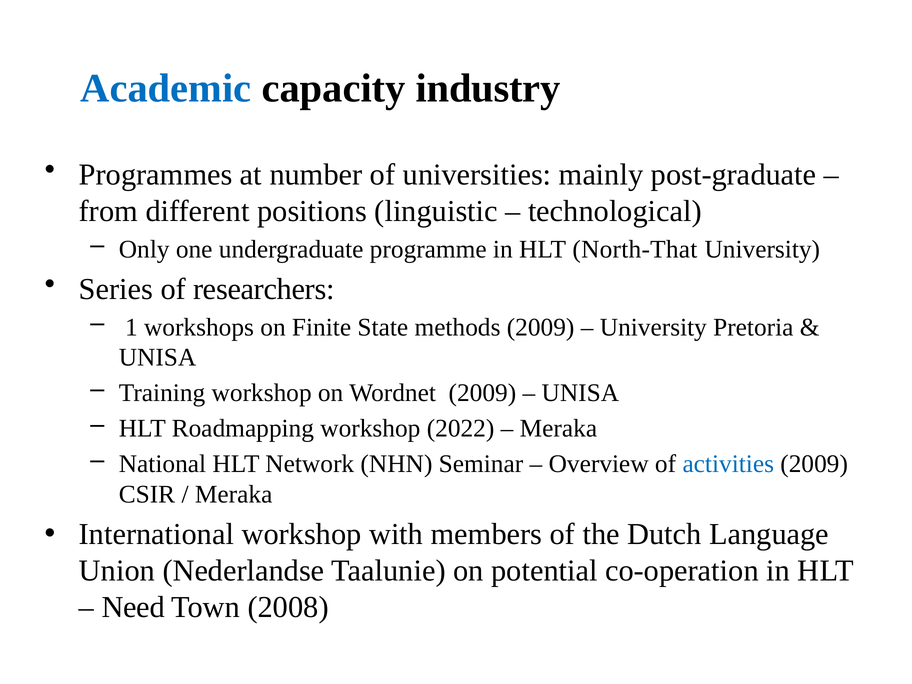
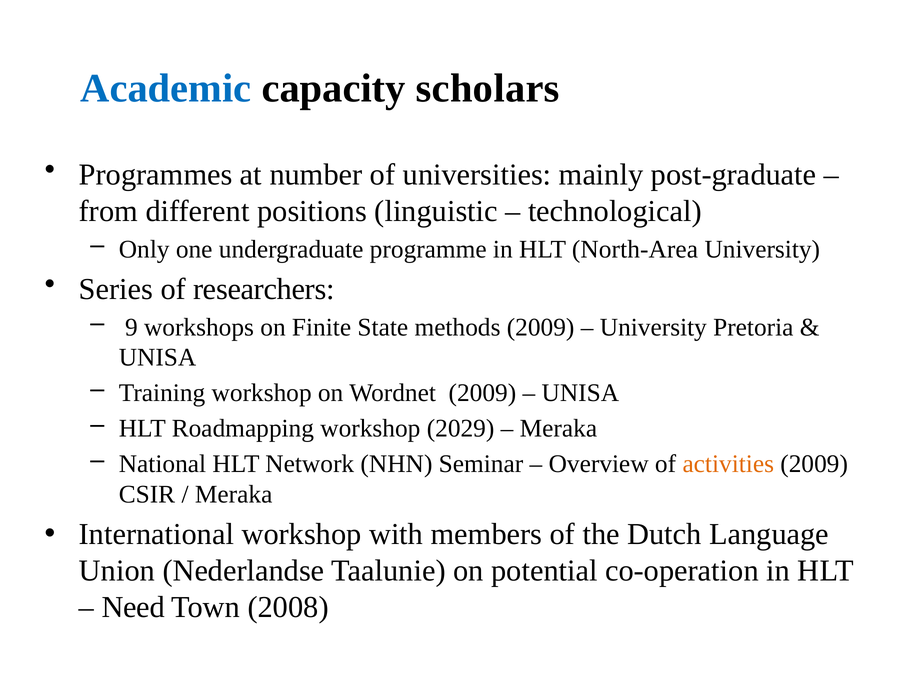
industry: industry -> scholars (488, 88)
North-That: North-That -> North-Area (635, 249)
1: 1 -> 9 (131, 327)
2022: 2022 -> 2029 (461, 429)
activities colour: blue -> orange (728, 464)
